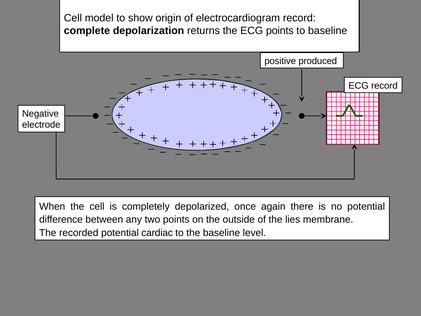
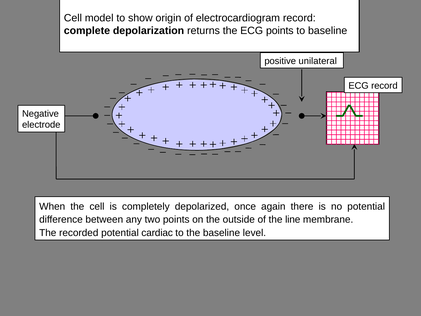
produced: produced -> unilateral (318, 61)
lies: lies -> line (293, 219)
